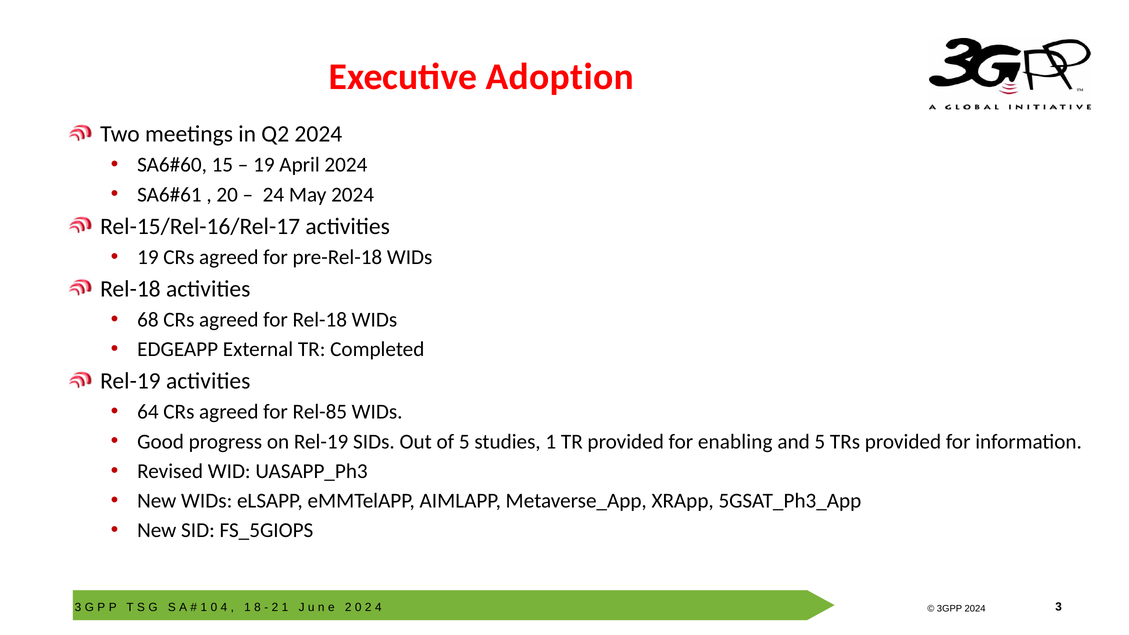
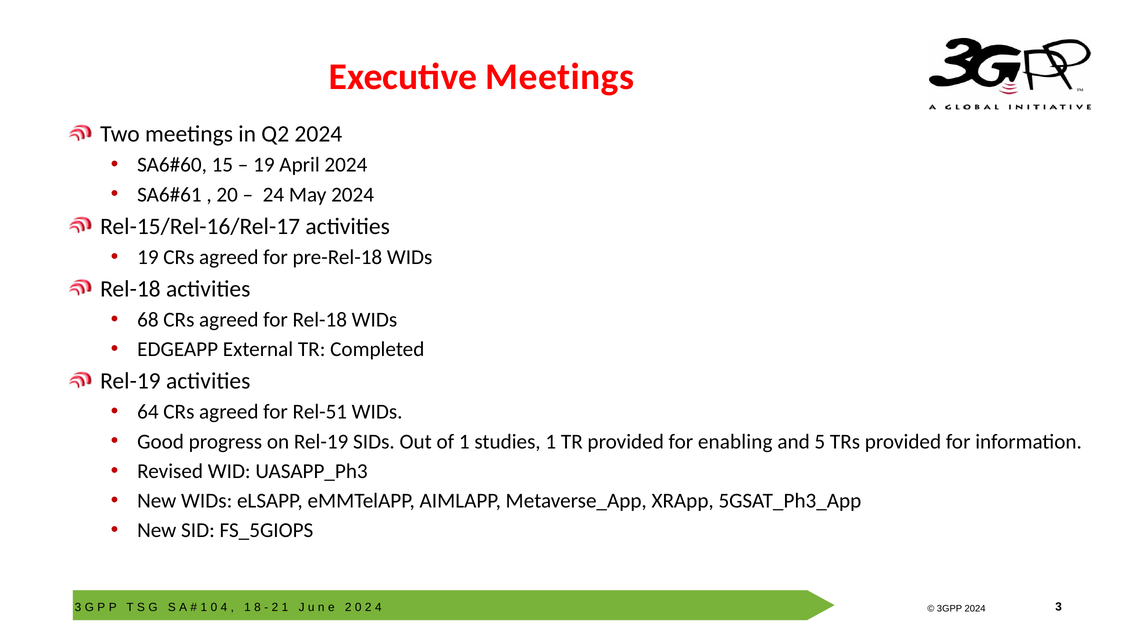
Executive Adoption: Adoption -> Meetings (560, 77)
Rel-85: Rel-85 -> Rel-51 (320, 412)
of 5: 5 -> 1 (464, 442)
